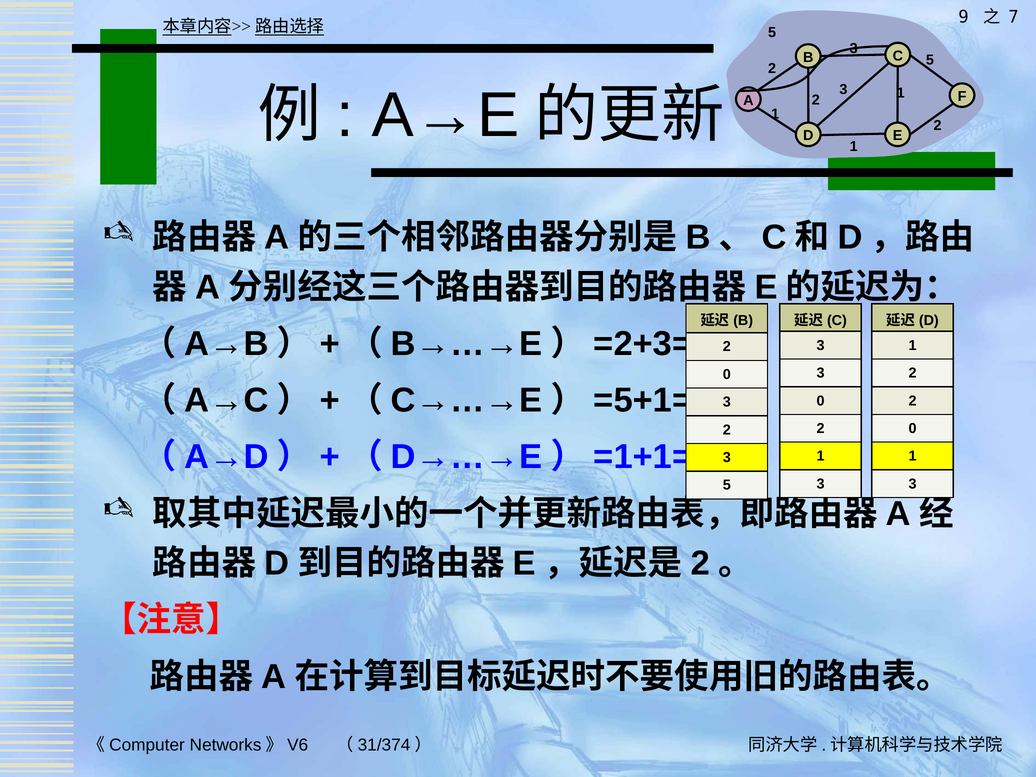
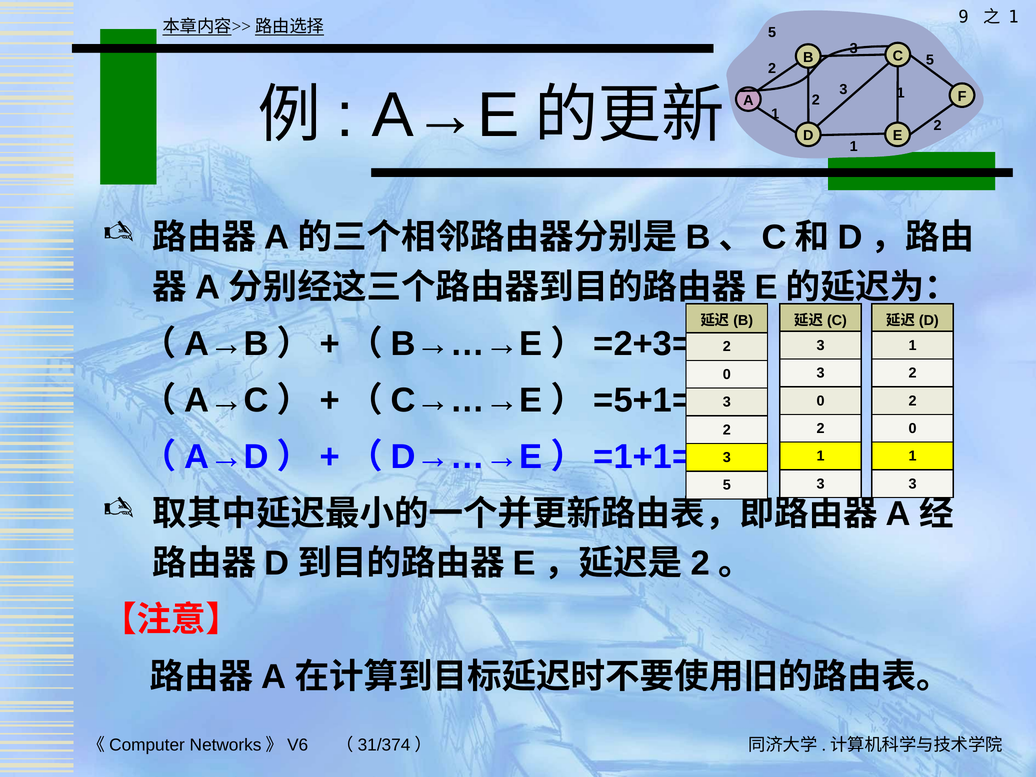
7: 7 -> 1 (1013, 17)
